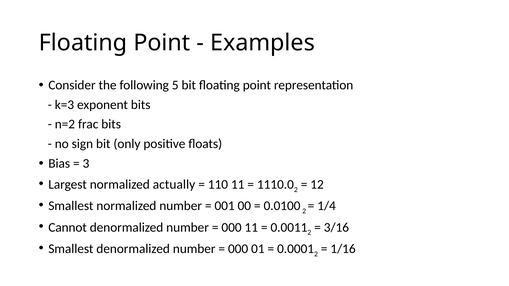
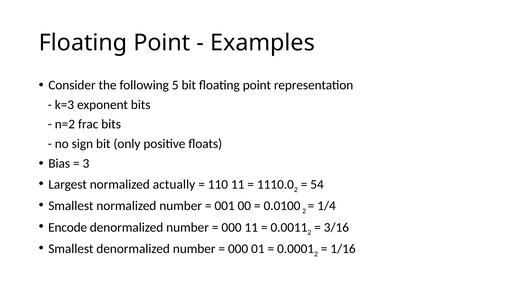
12: 12 -> 54 (317, 185)
Cannot: Cannot -> Encode (68, 228)
